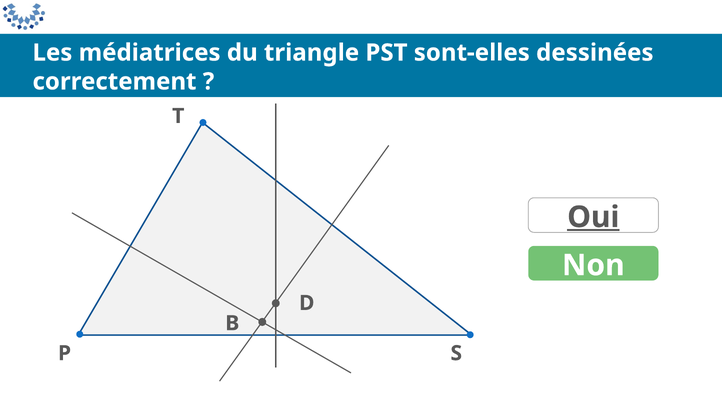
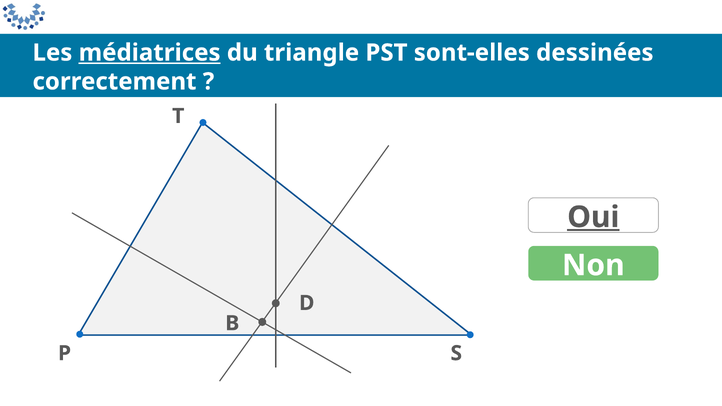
médiatrices underline: none -> present (150, 53)
